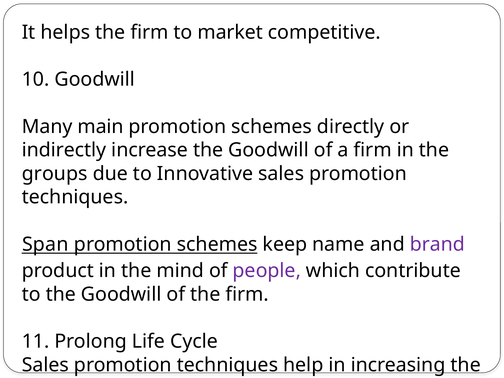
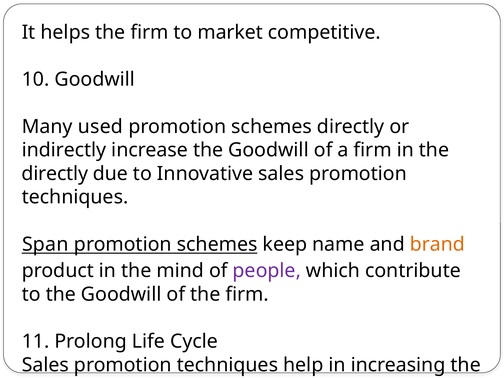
main: main -> used (100, 127)
groups: groups -> directly (55, 174)
brand colour: purple -> orange (437, 244)
